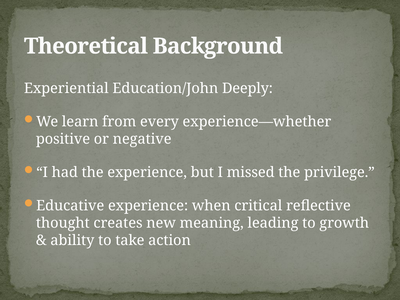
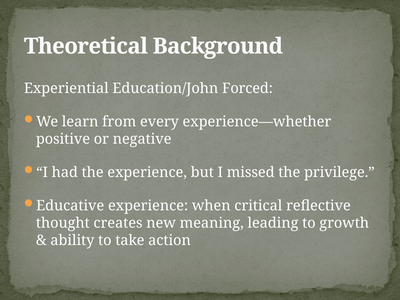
Deeply: Deeply -> Forced (247, 88)
